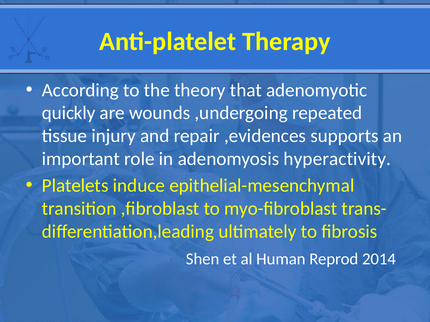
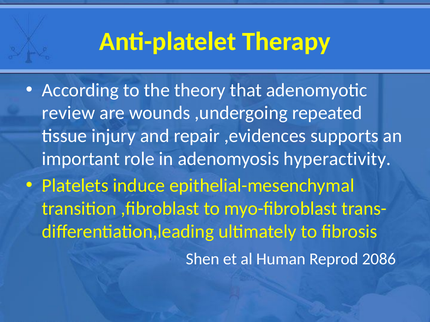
quickly: quickly -> review (69, 113)
2014: 2014 -> 2086 (379, 259)
